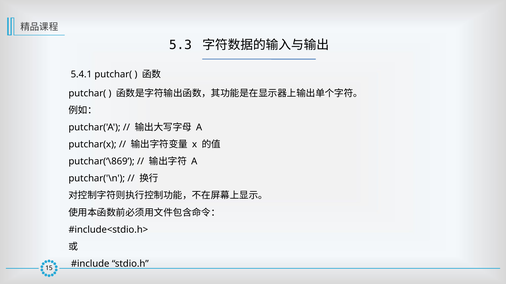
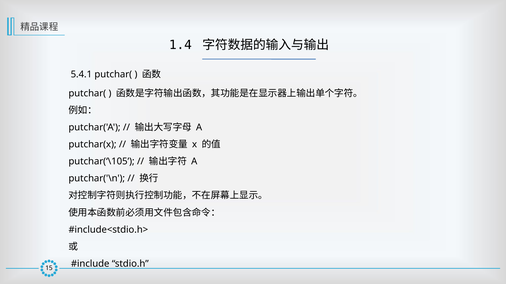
5.3: 5.3 -> 1.4 (180, 45)
putchar(‘\869: putchar(‘\869 -> putchar(‘\105 (102, 162)
